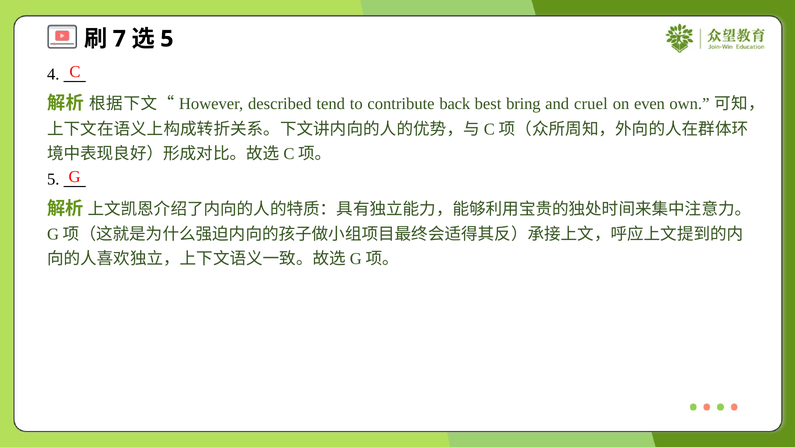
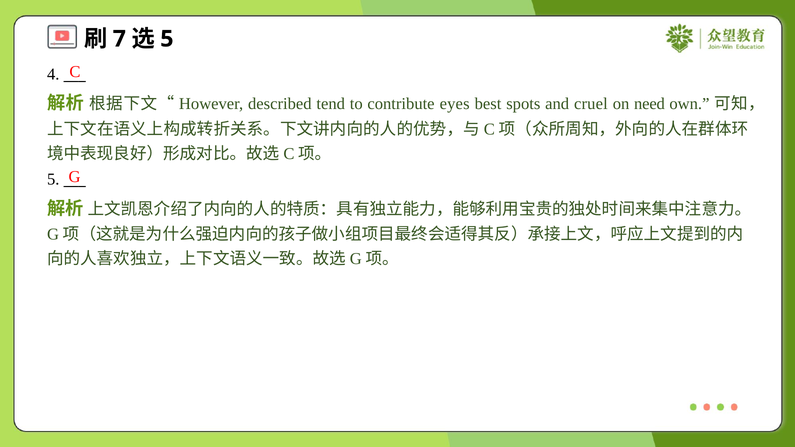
back: back -> eyes (455, 104)
bring: bring -> spots (523, 104)
even: even -> need (650, 104)
